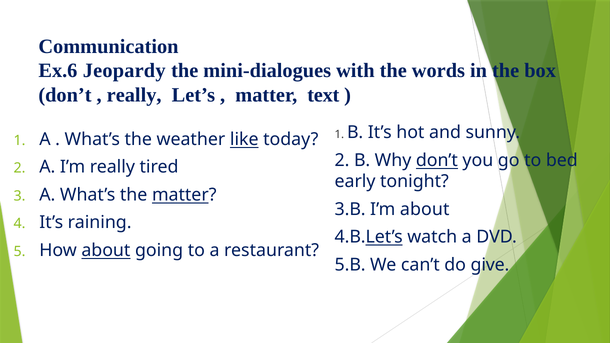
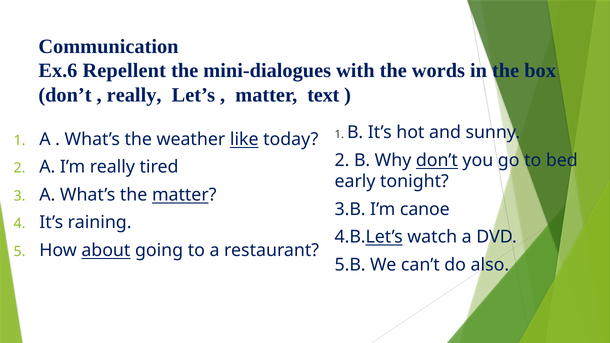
Jeopardy: Jeopardy -> Repellent (124, 71)
I’m about: about -> canoe (425, 209)
give: give -> also (490, 265)
